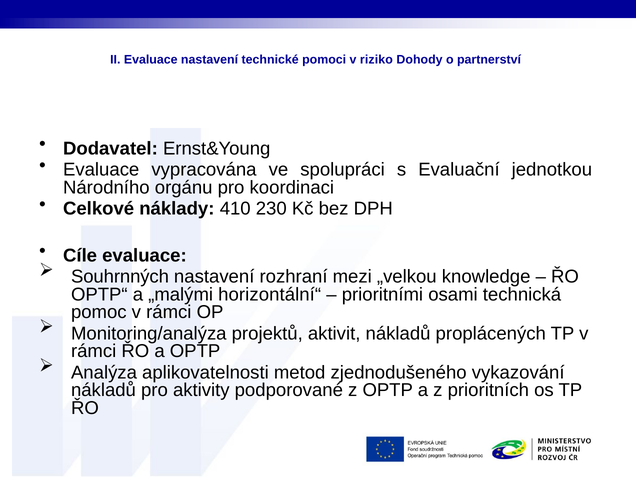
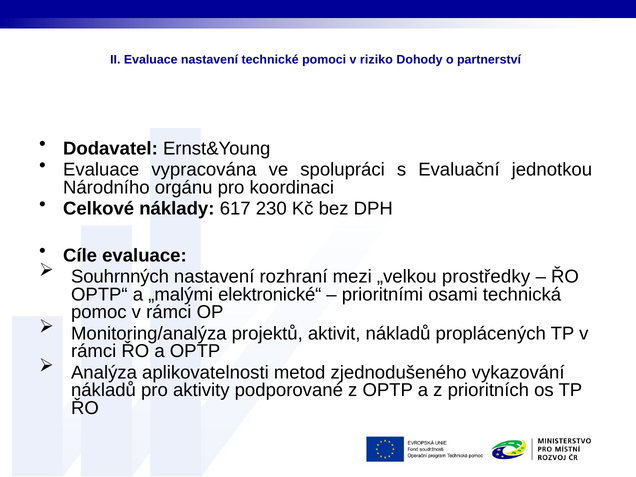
410: 410 -> 617 (235, 209)
knowledge: knowledge -> prostředky (486, 277)
horizontální“: horizontální“ -> elektronické“ (270, 294)
